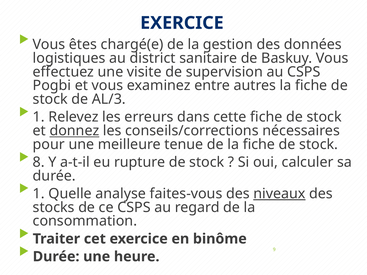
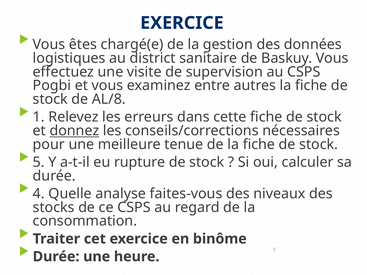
AL/3: AL/3 -> AL/8 (109, 99)
8: 8 -> 5 (39, 162)
1: 1 -> 4 (39, 194)
niveaux underline: present -> none (279, 194)
